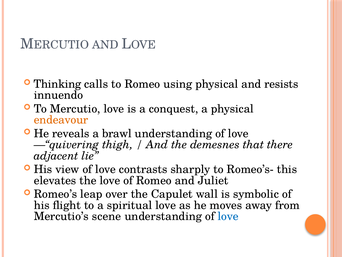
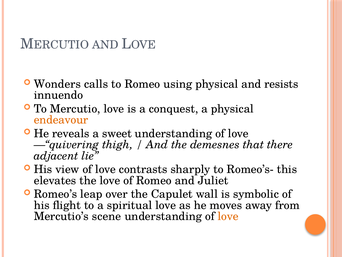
Thinking: Thinking -> Wonders (57, 84)
brawl: brawl -> sweet (117, 133)
love colour: blue -> orange (228, 216)
